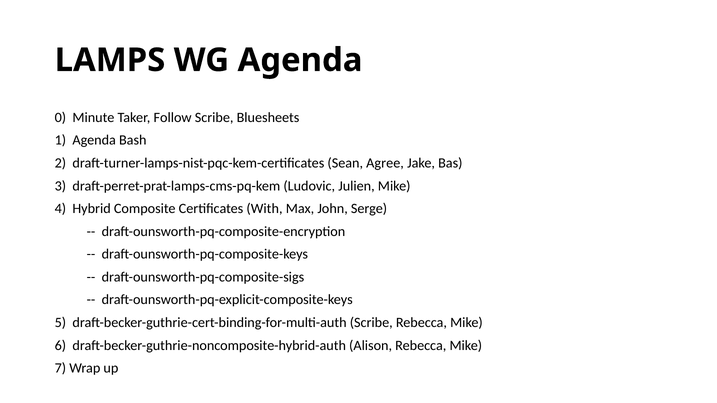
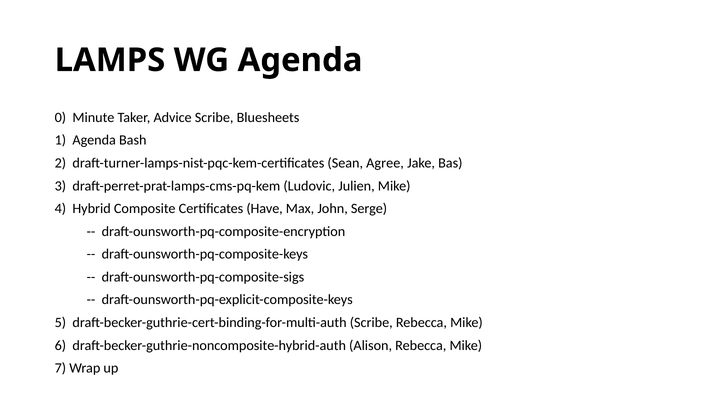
Follow: Follow -> Advice (173, 118)
With: With -> Have (265, 209)
